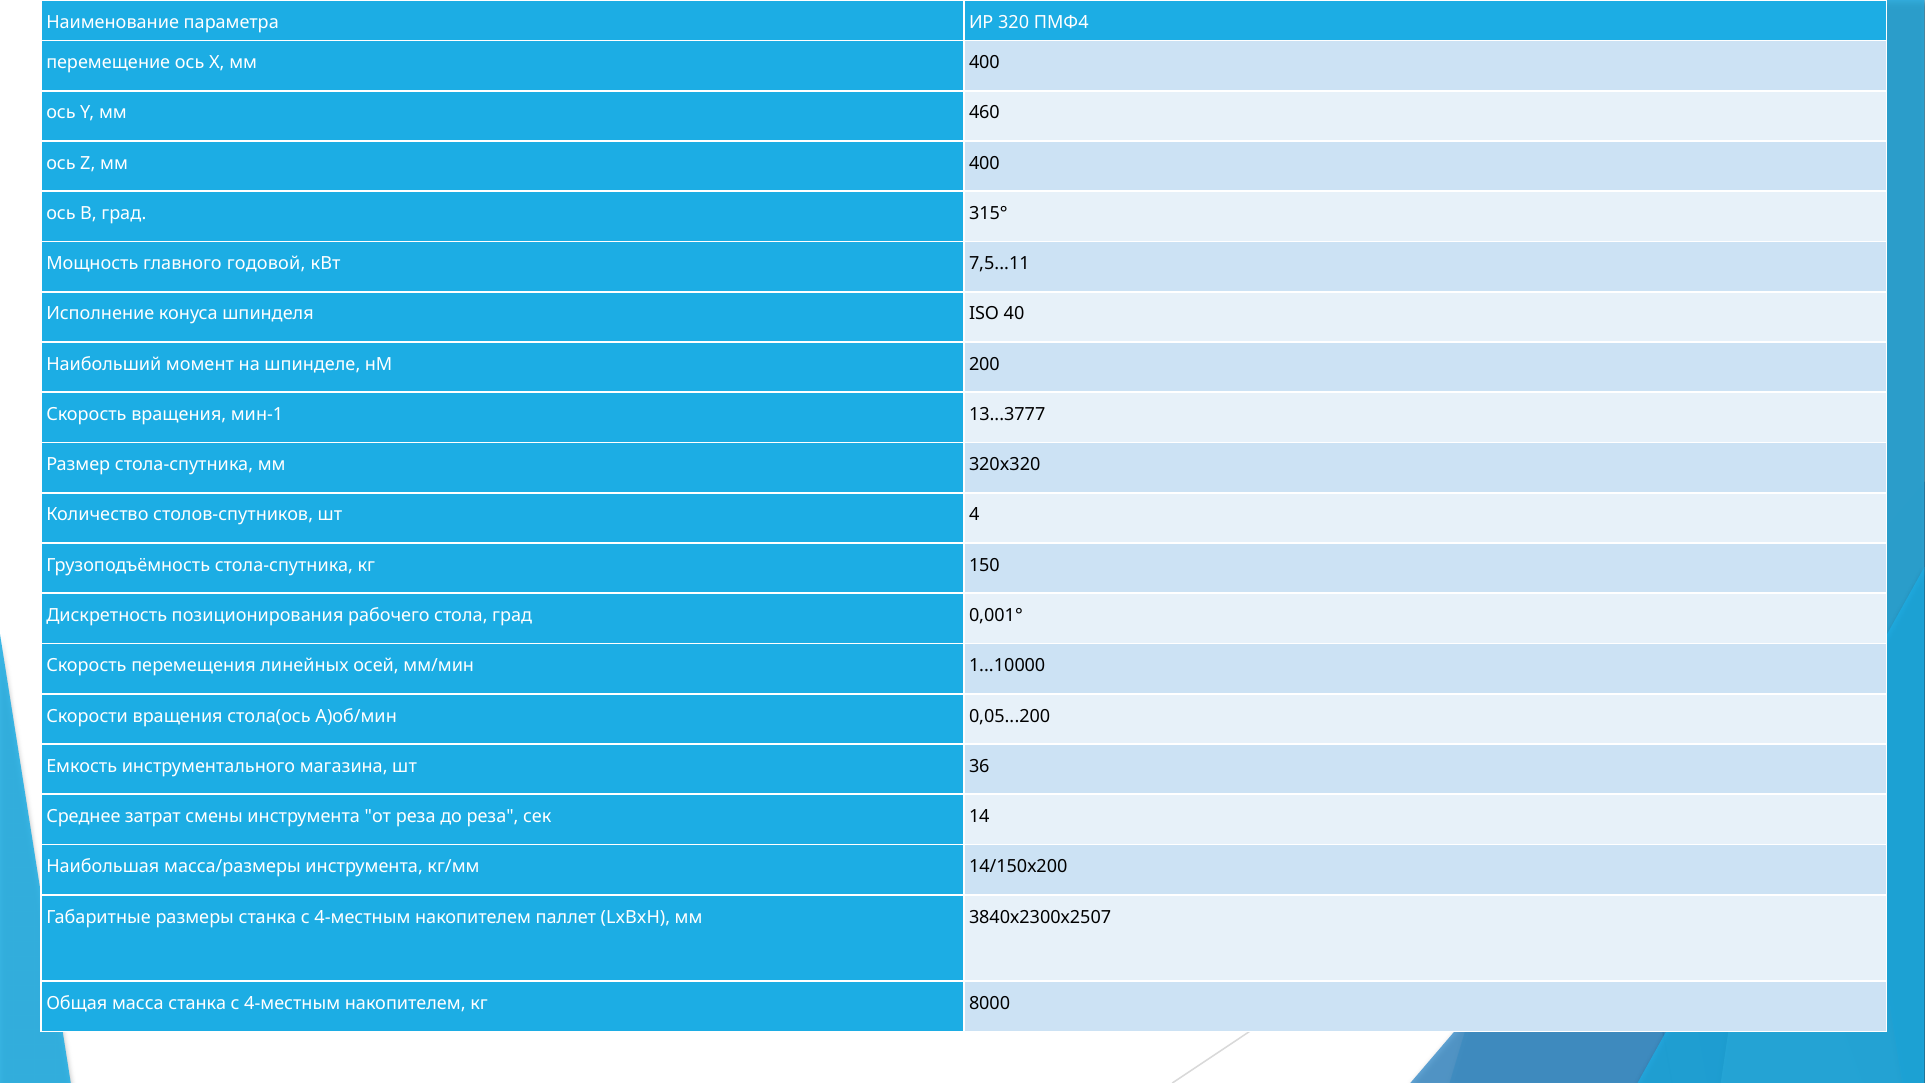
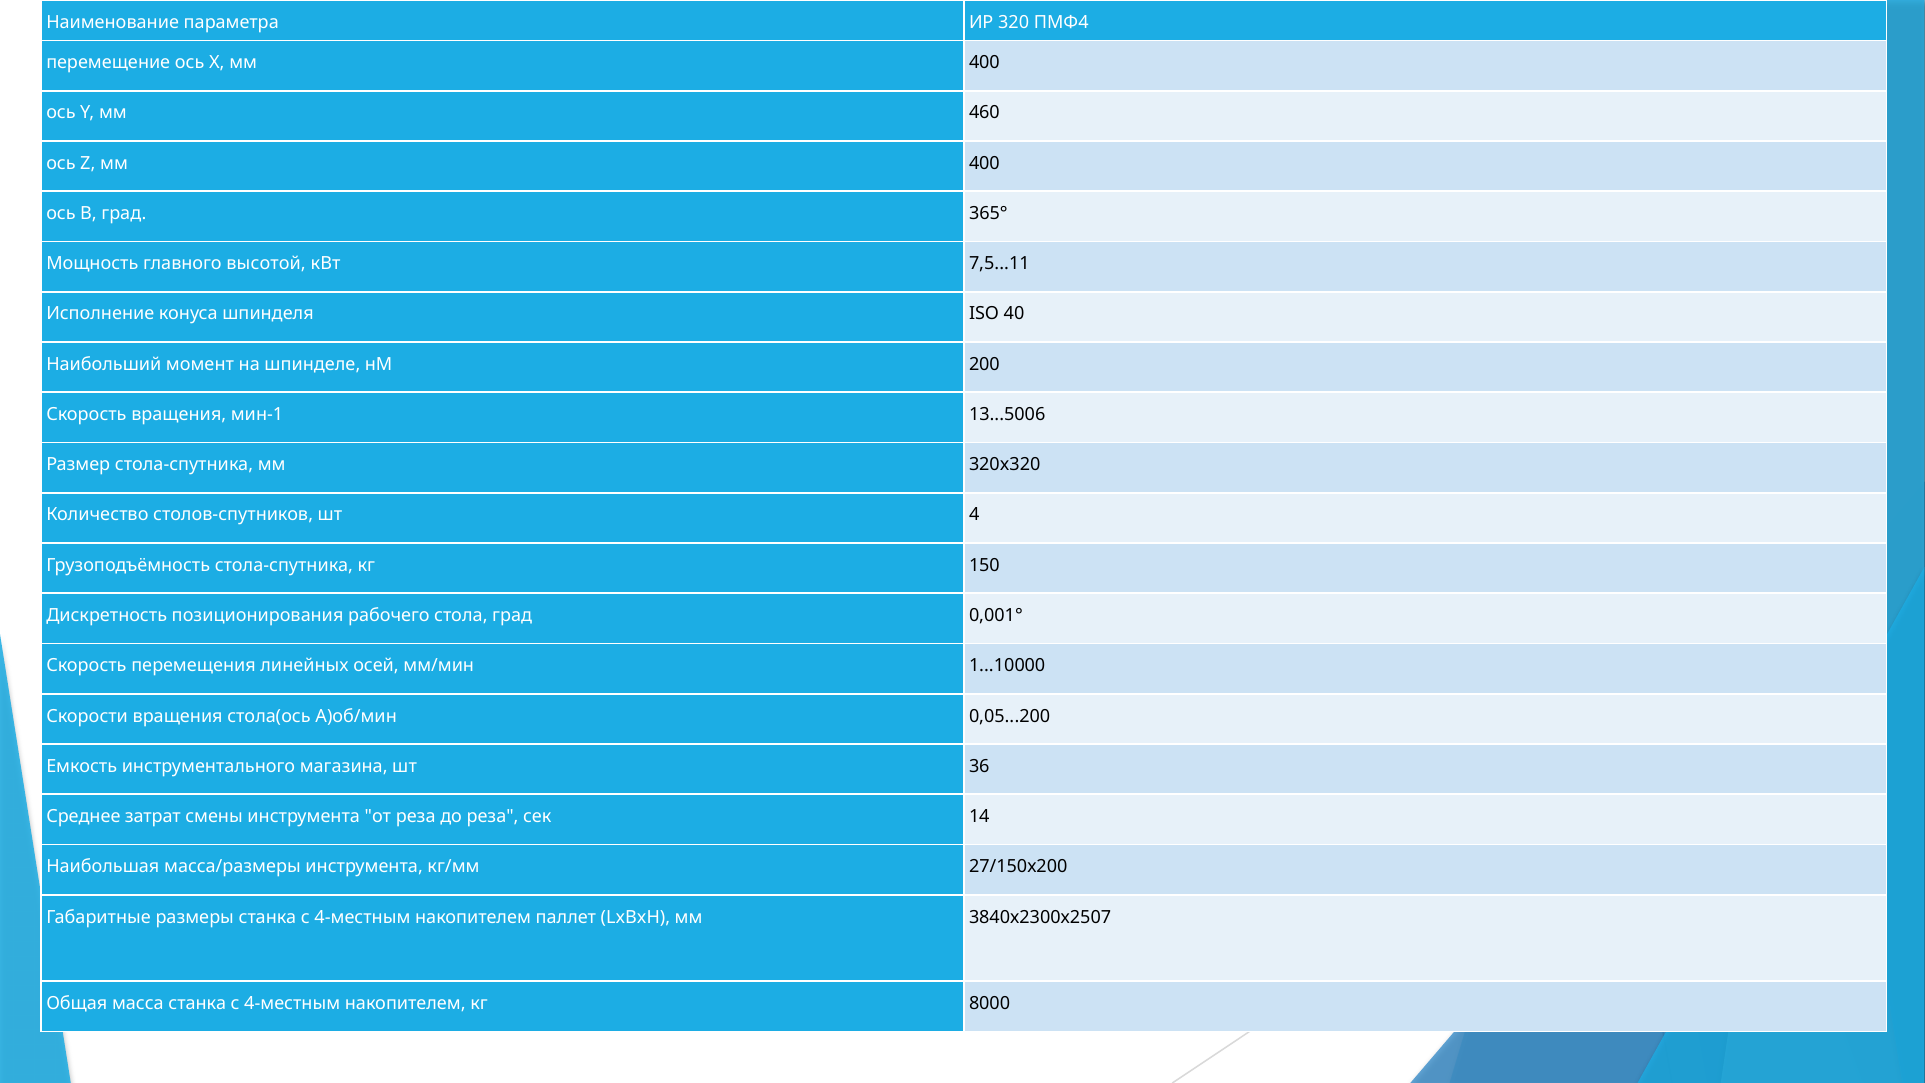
315°: 315° -> 365° (988, 213)
годовой: годовой -> высотой (266, 264)
13...3777: 13...3777 -> 13...5006 (1007, 414)
14/150х200: 14/150х200 -> 27/150х200 (1018, 867)
